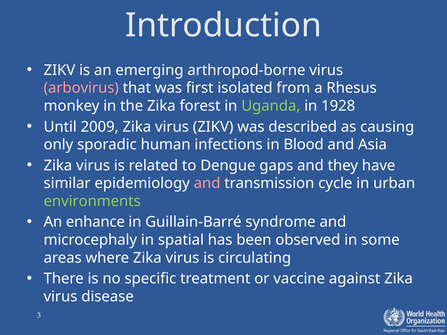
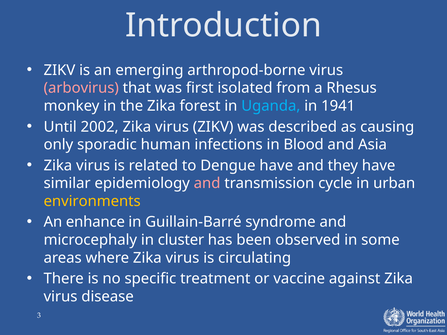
Uganda colour: light green -> light blue (271, 106)
1928: 1928 -> 1941 (338, 106)
2009: 2009 -> 2002 (100, 127)
Dengue gaps: gaps -> have (276, 166)
environments colour: light green -> yellow (92, 201)
spatial: spatial -> cluster (181, 240)
